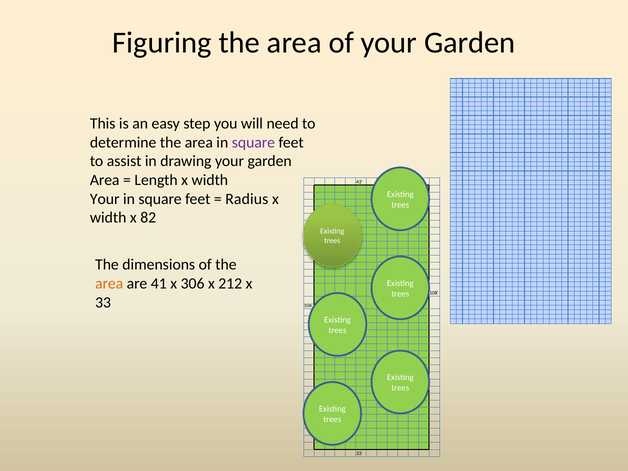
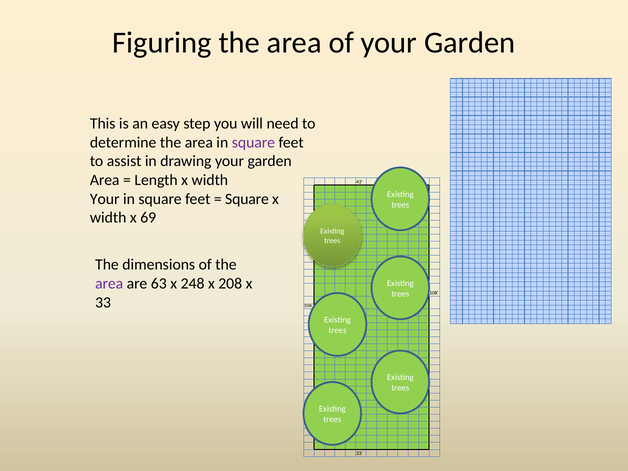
Radius: Radius -> Square (247, 199)
82: 82 -> 69 (148, 218)
area colour: orange -> purple (109, 284)
41: 41 -> 63 (159, 284)
306: 306 -> 248 (193, 284)
212: 212 -> 208 (230, 284)
